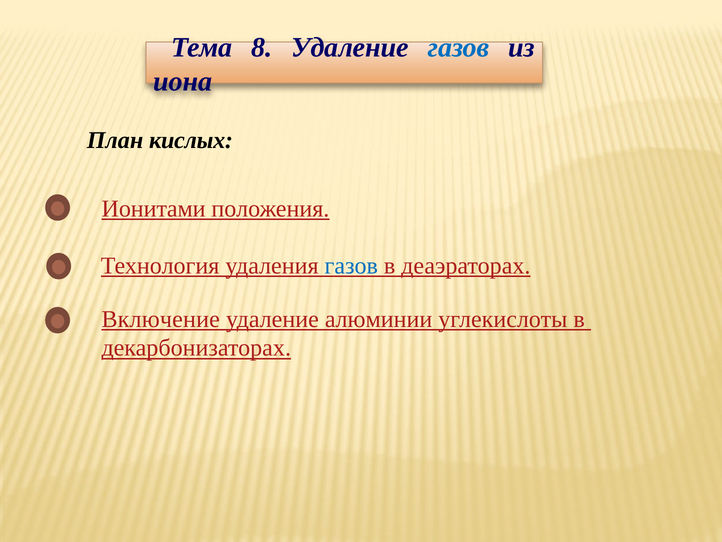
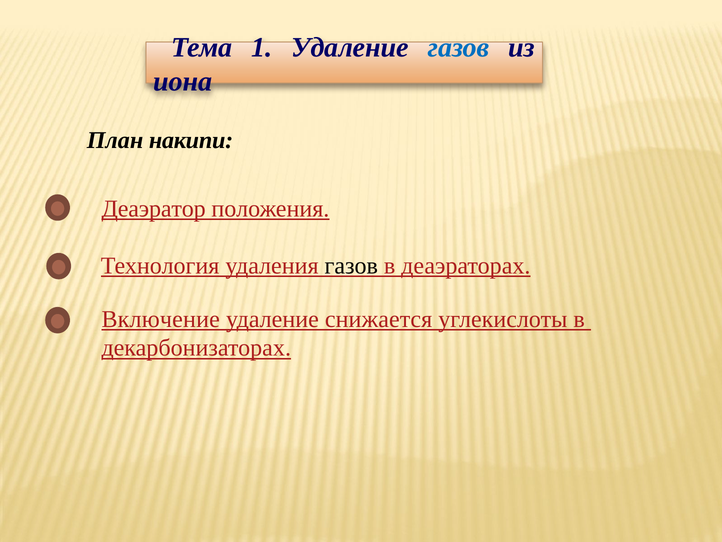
8: 8 -> 1 (262, 48)
кислых: кислых -> накипи (191, 140)
Ионитами: Ионитами -> Деаэратор (154, 208)
газов colour: blue -> black (351, 265)
алюминии: алюминии -> снижается (379, 319)
